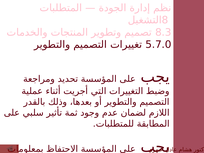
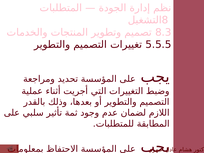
5.7.0: 5.7.0 -> 5.5.5 (158, 45)
